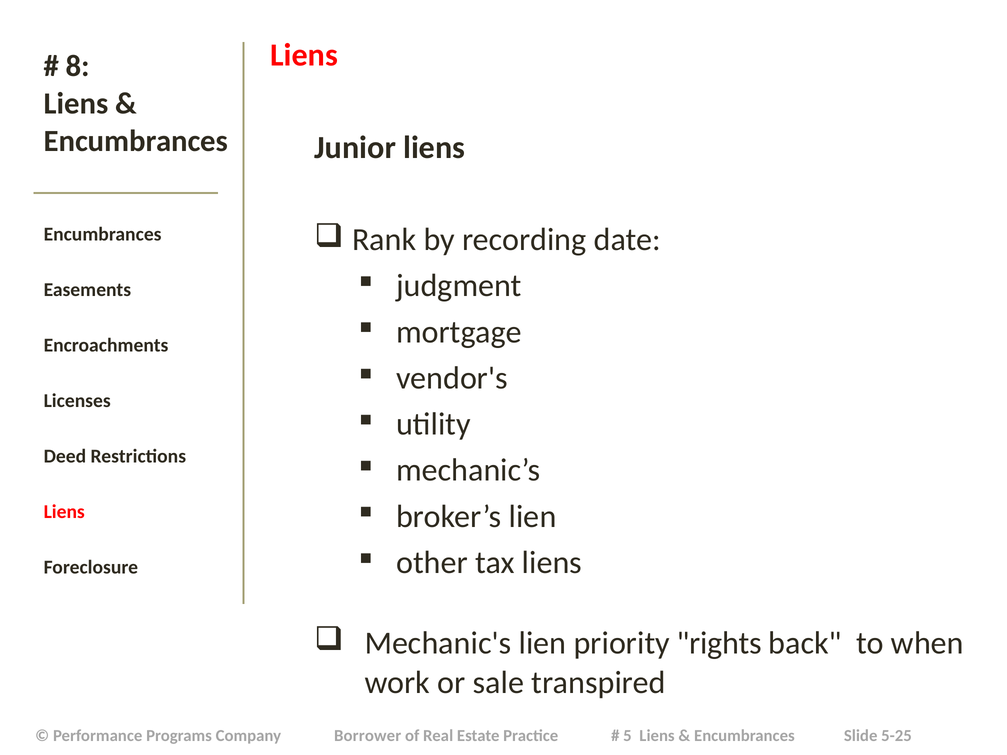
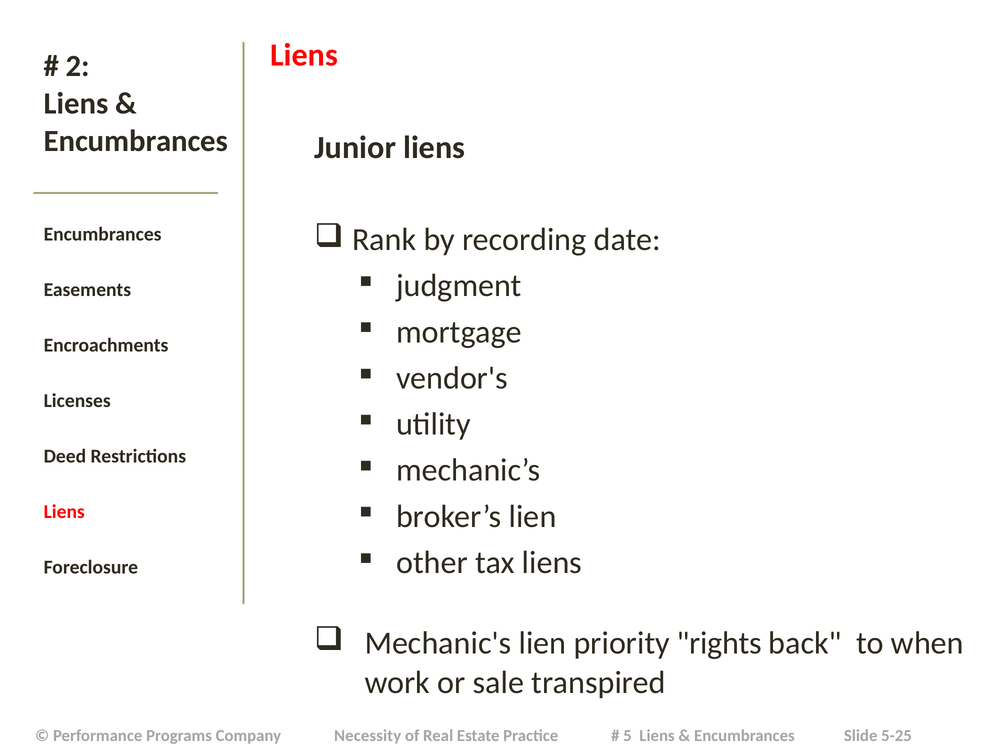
8: 8 -> 2 (78, 66)
Borrower: Borrower -> Necessity (368, 736)
